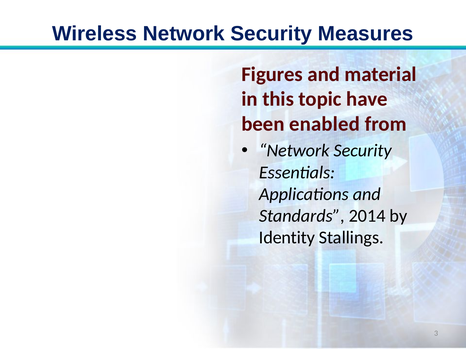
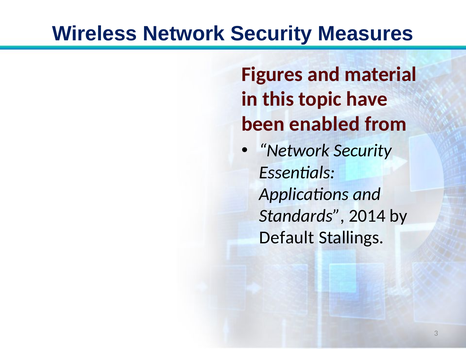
Identity: Identity -> Default (287, 238)
